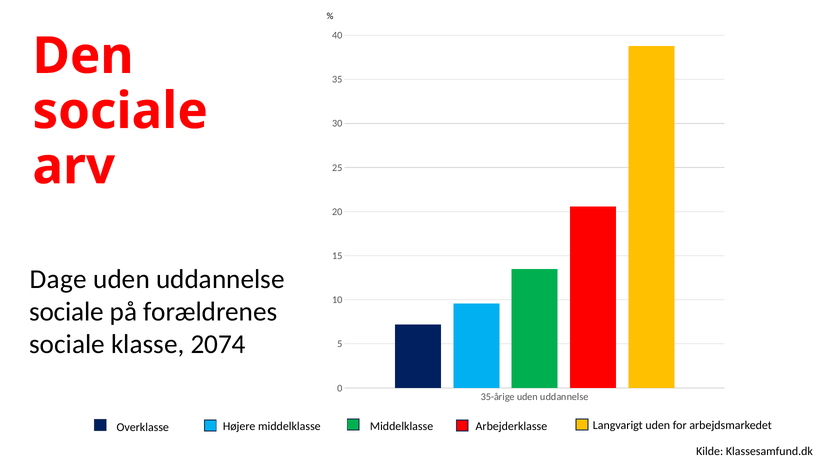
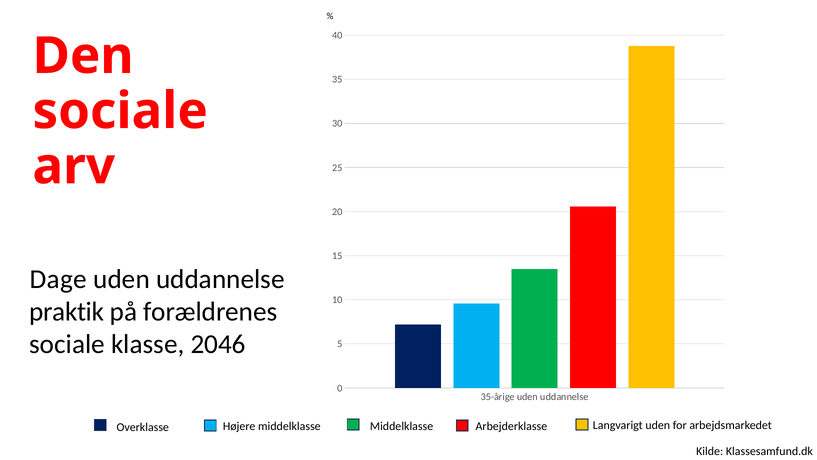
sociale: sociale -> praktik (67, 311)
2074: 2074 -> 2046 (218, 344)
